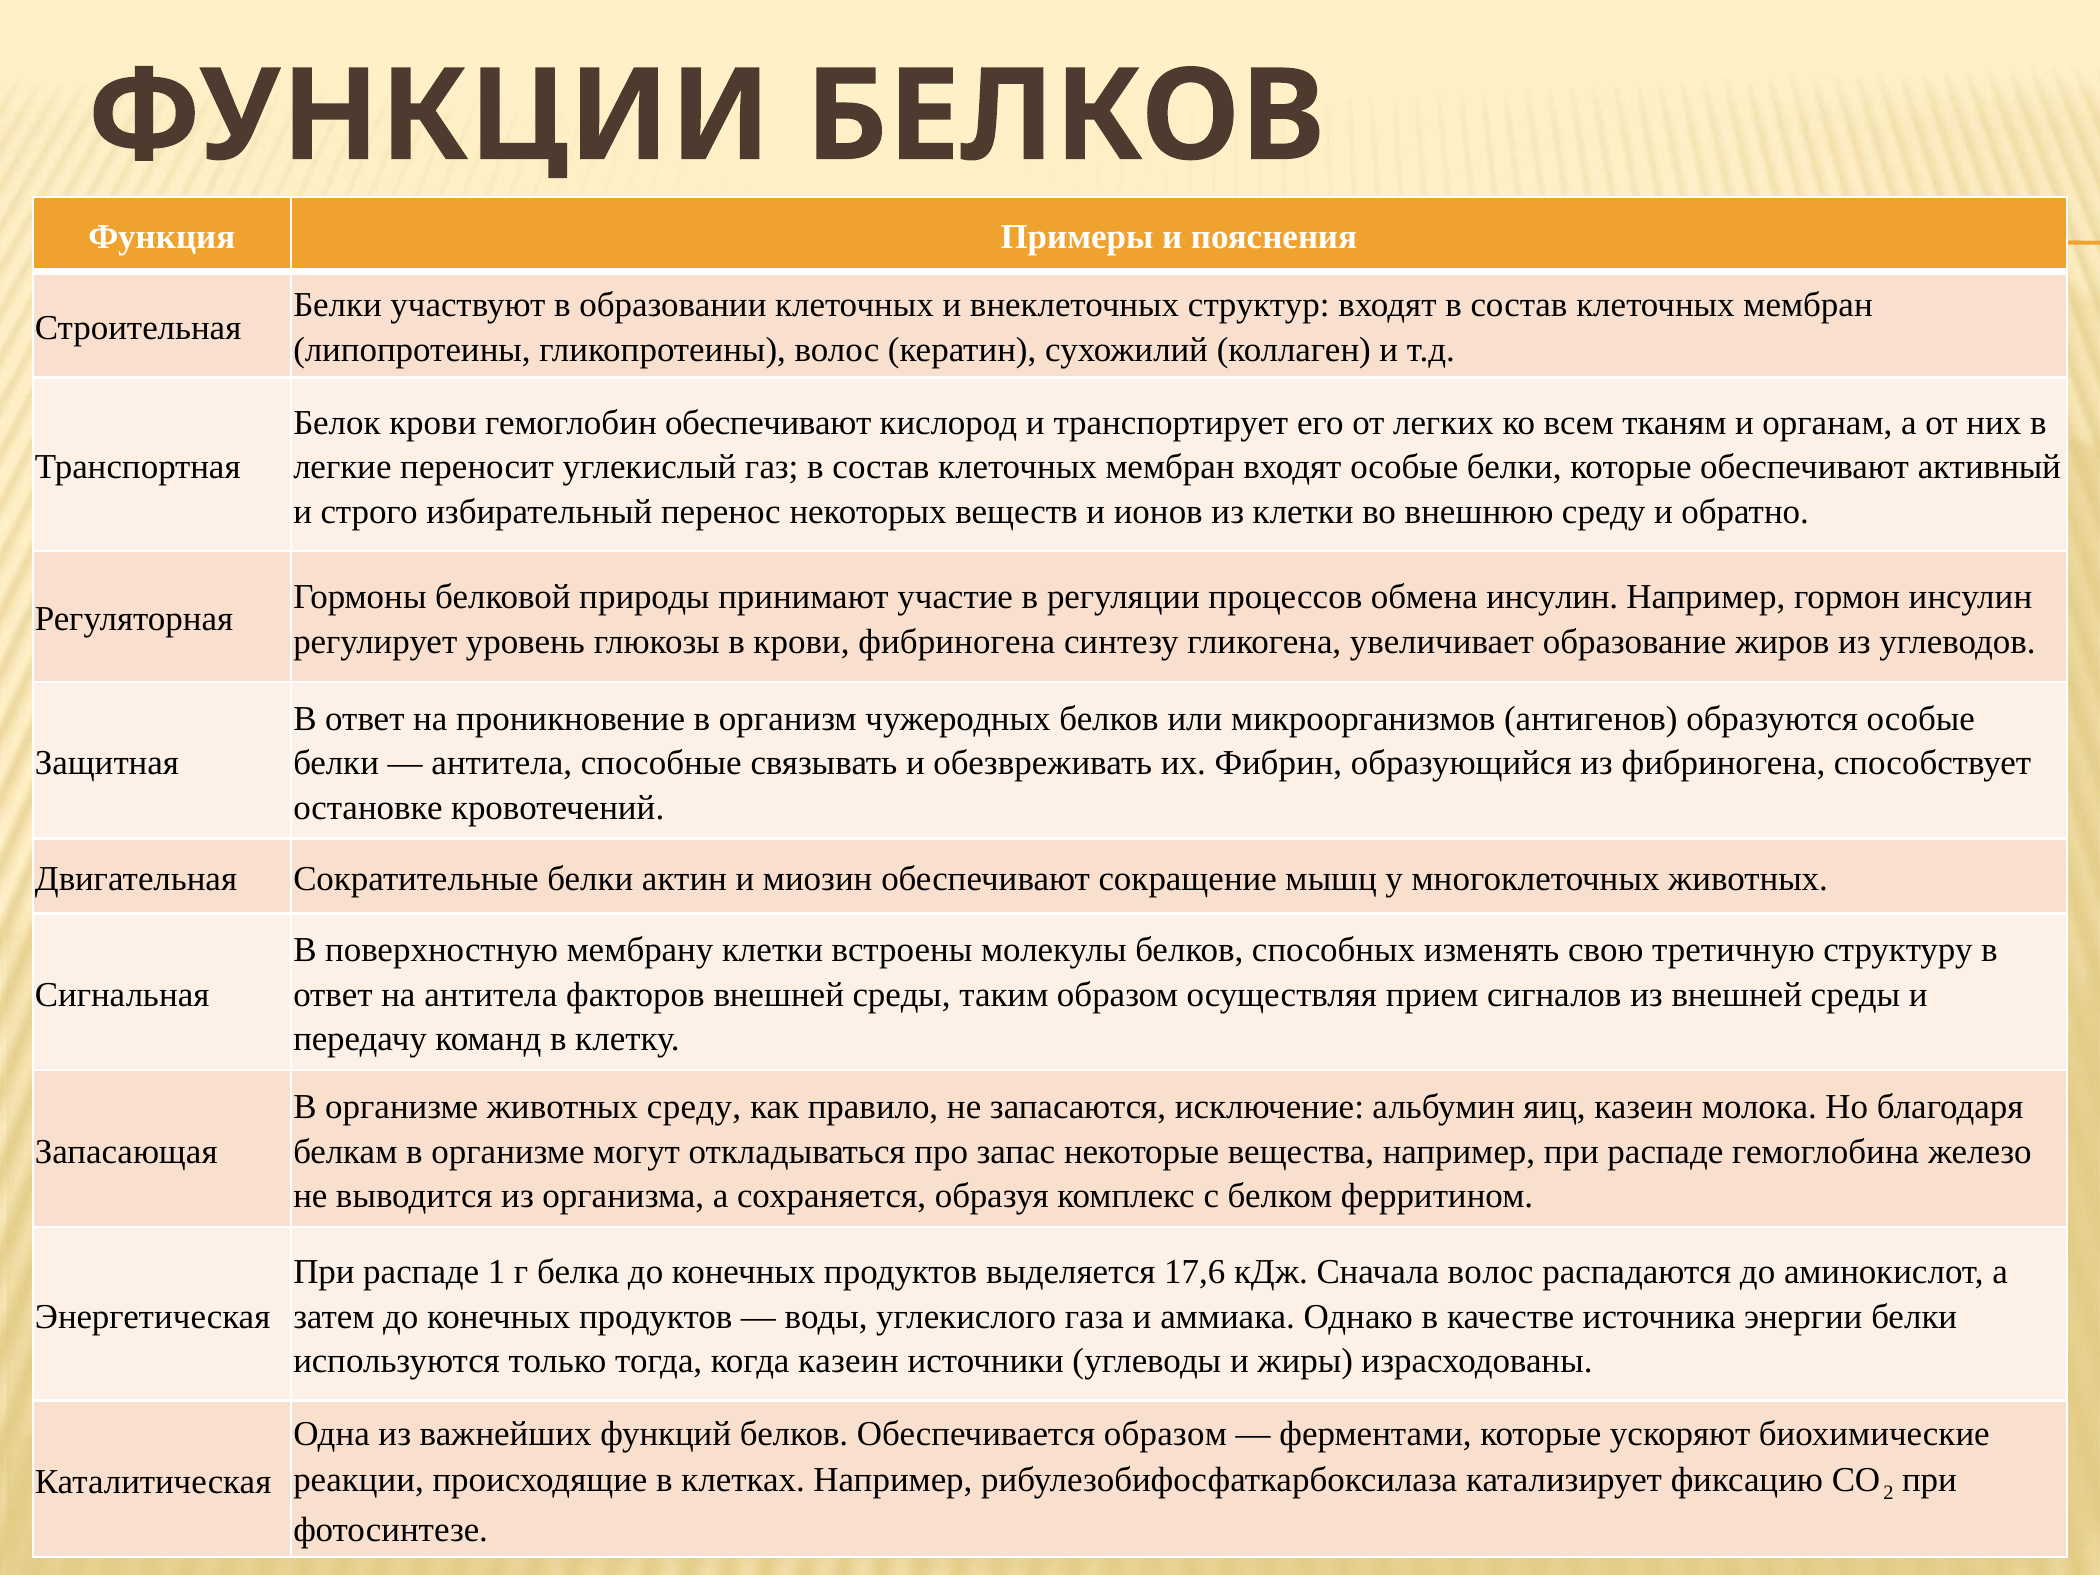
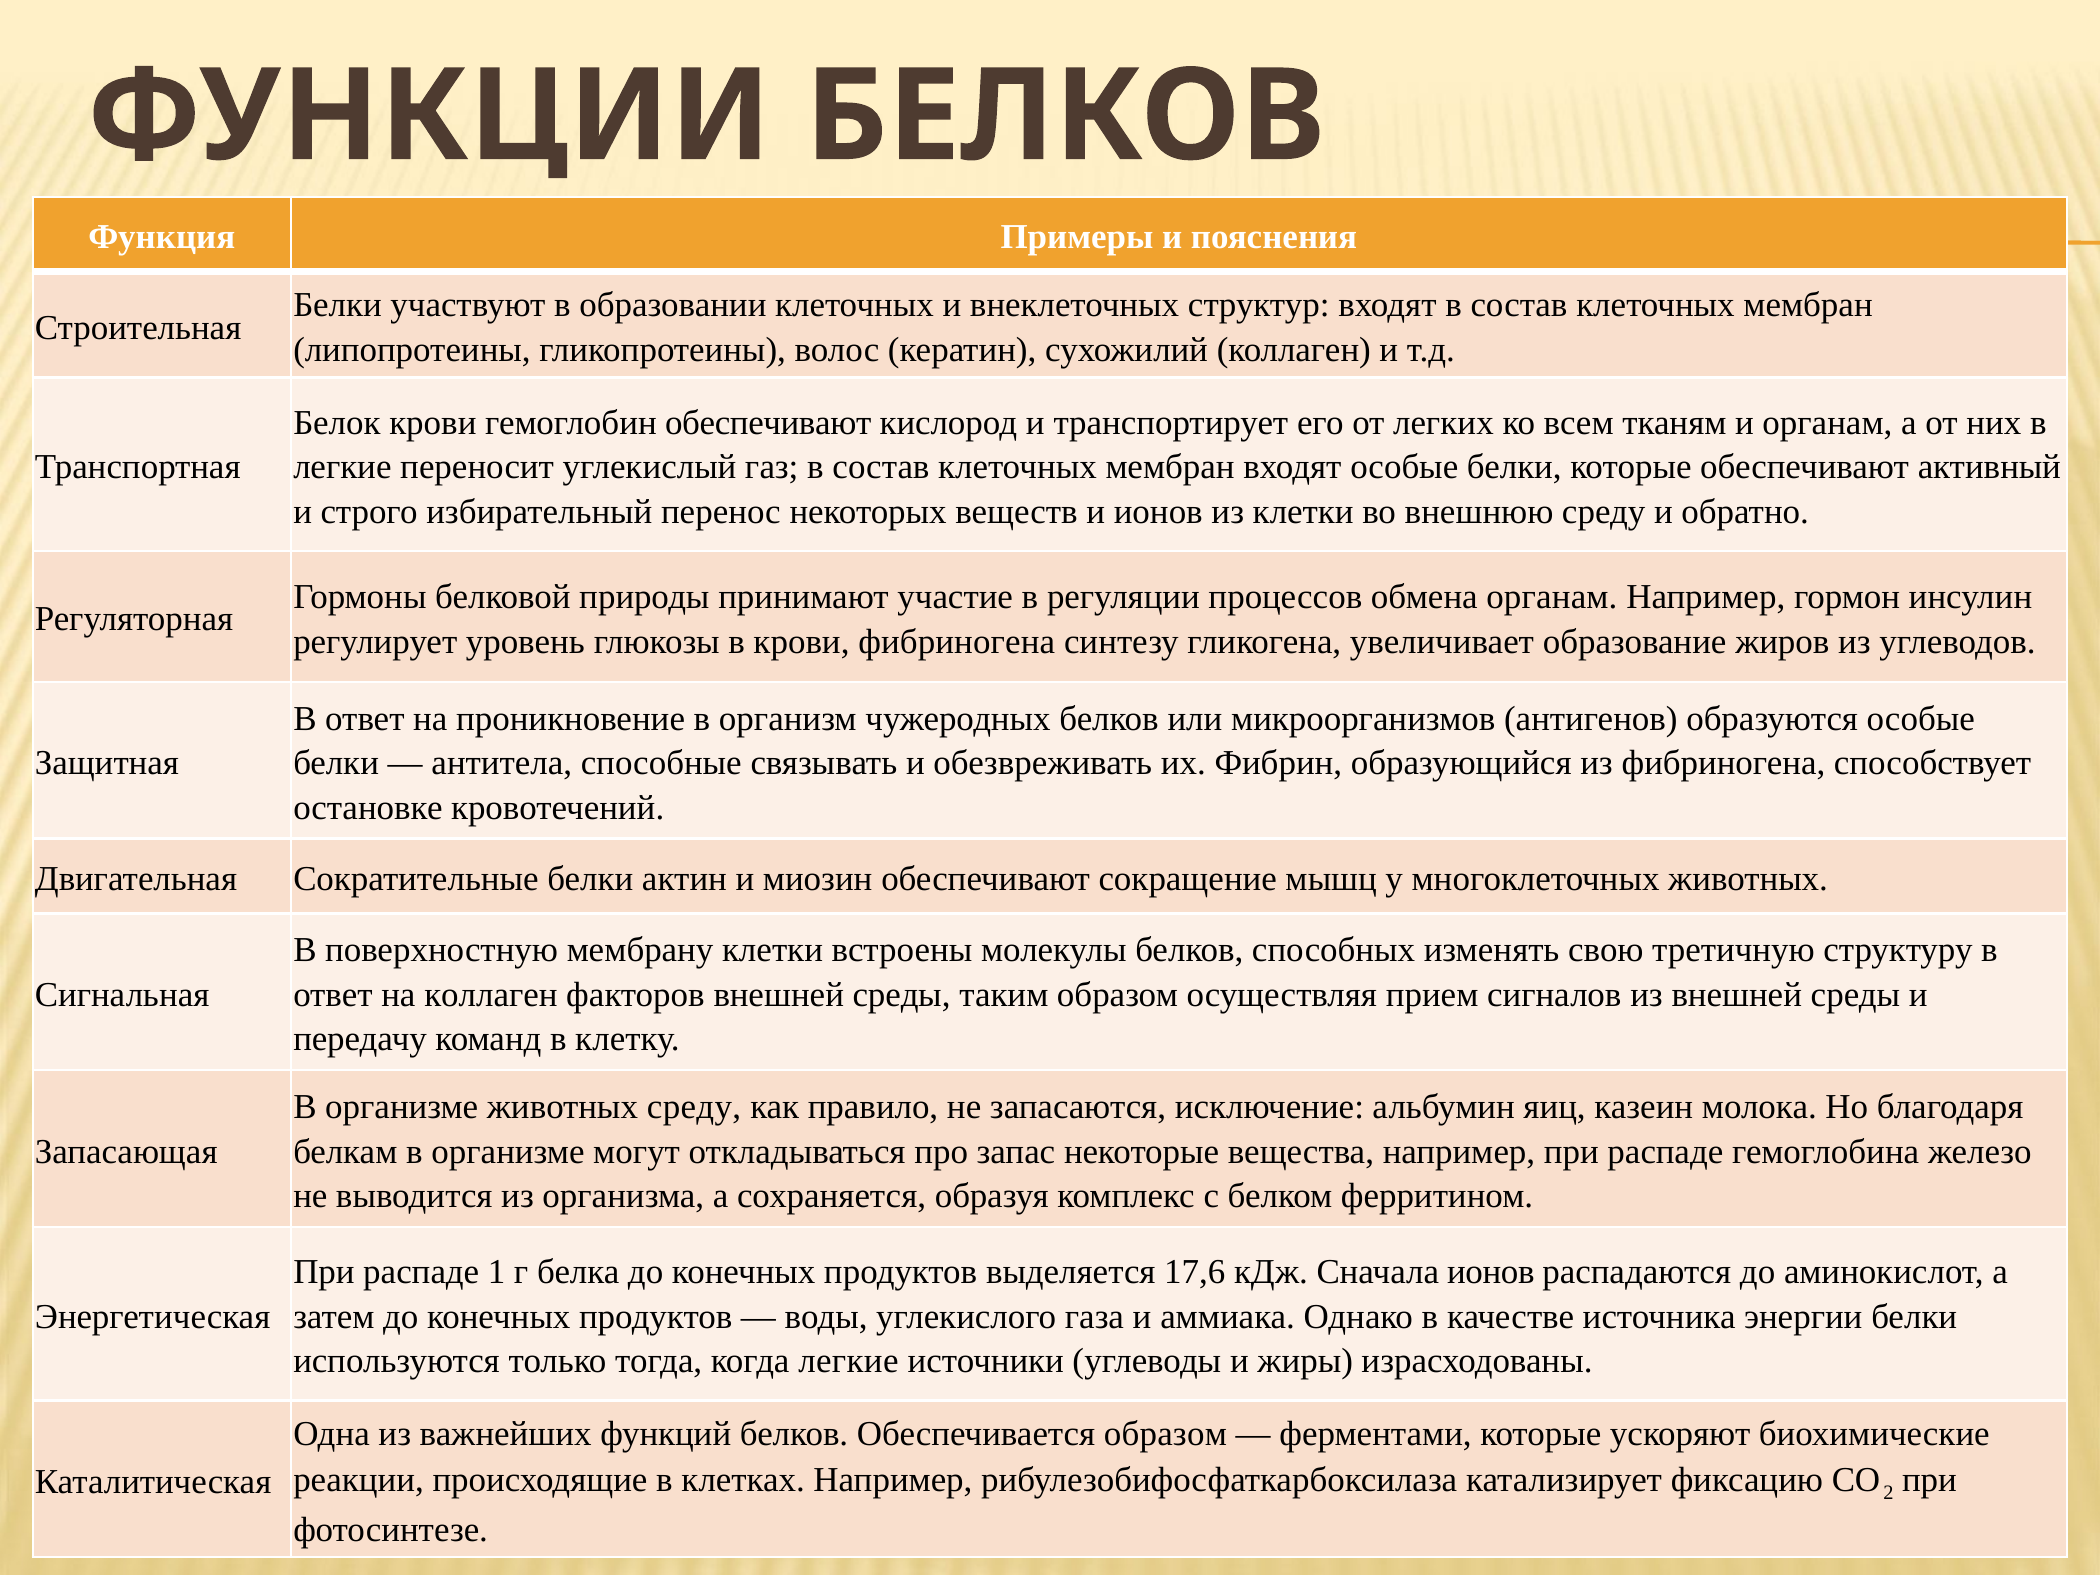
обмена инсулин: инсулин -> органам (1552, 597)
на антитела: антитела -> коллаген (491, 995)
Сначала волос: волос -> ионов (1491, 1272)
когда казеин: казеин -> легкие (848, 1361)
